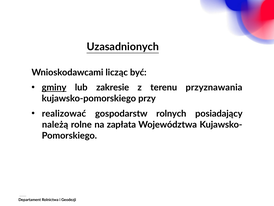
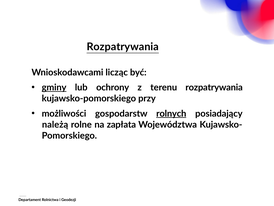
Uzasadnionych: Uzasadnionych -> Rozpatrywania (123, 47)
zakresie: zakresie -> ochrony (113, 87)
terenu przyznawania: przyznawania -> rozpatrywania (214, 87)
realizować: realizować -> możliwości (64, 113)
rolnych underline: none -> present (171, 113)
